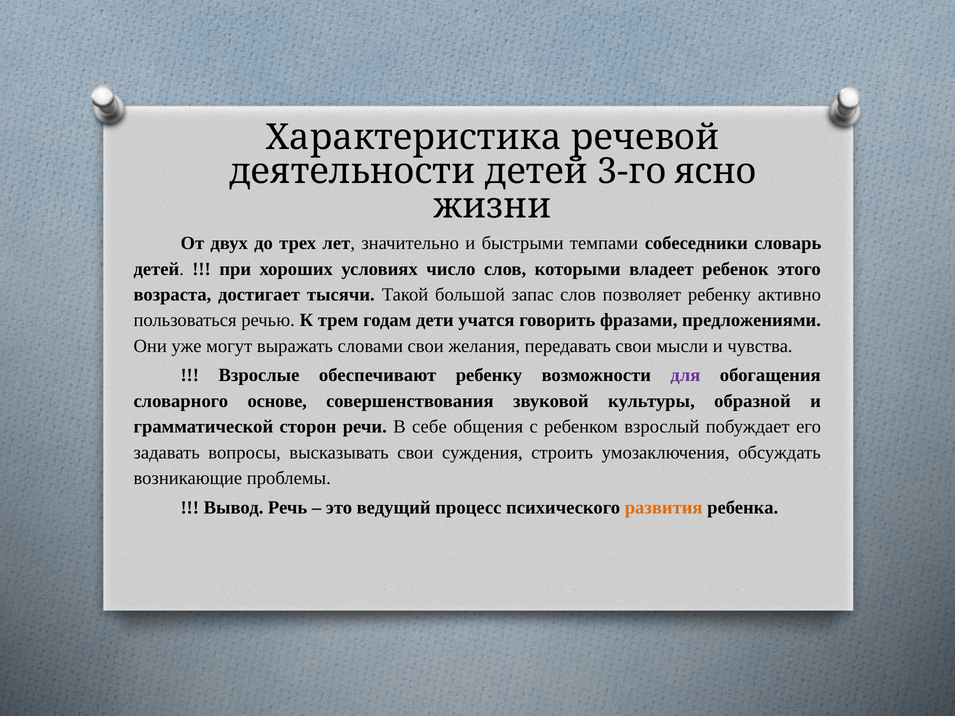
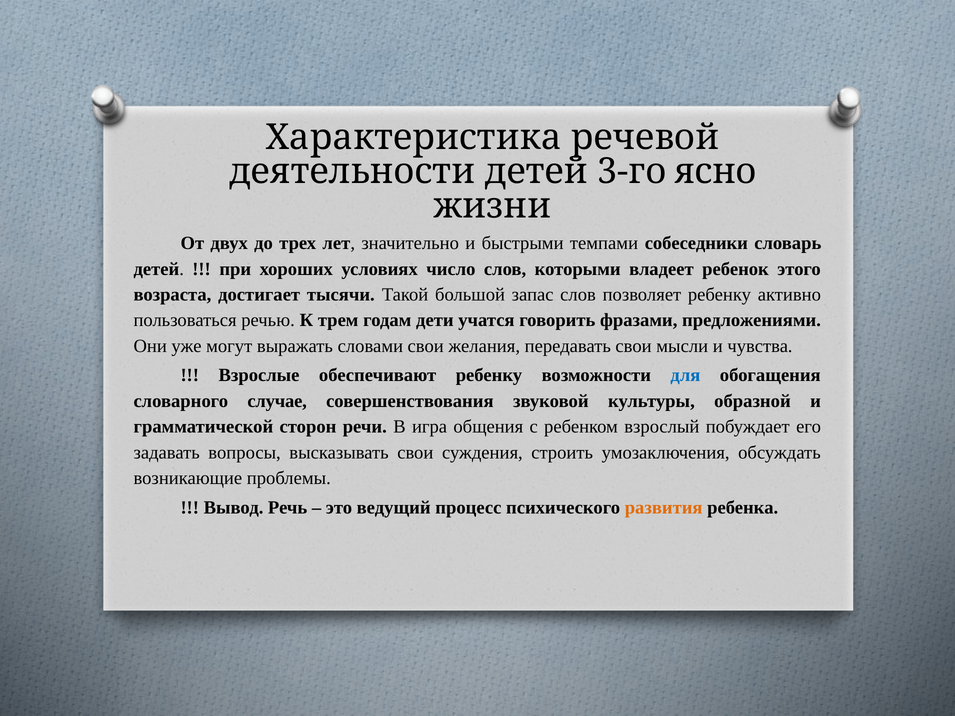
для colour: purple -> blue (685, 375)
основе: основе -> случае (277, 401)
себе: себе -> игра (430, 427)
